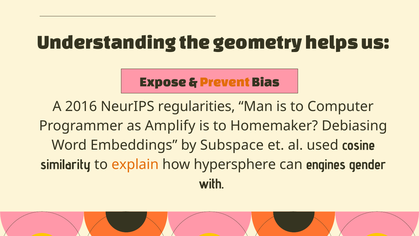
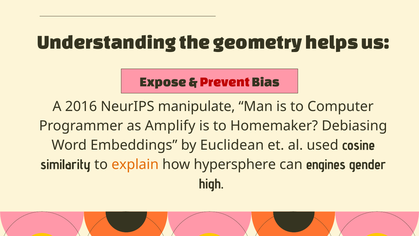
Prevent colour: orange -> red (225, 82)
regularities: regularities -> manipulate (196, 107)
Subspace: Subspace -> Euclidean (232, 145)
with: with -> high (211, 184)
